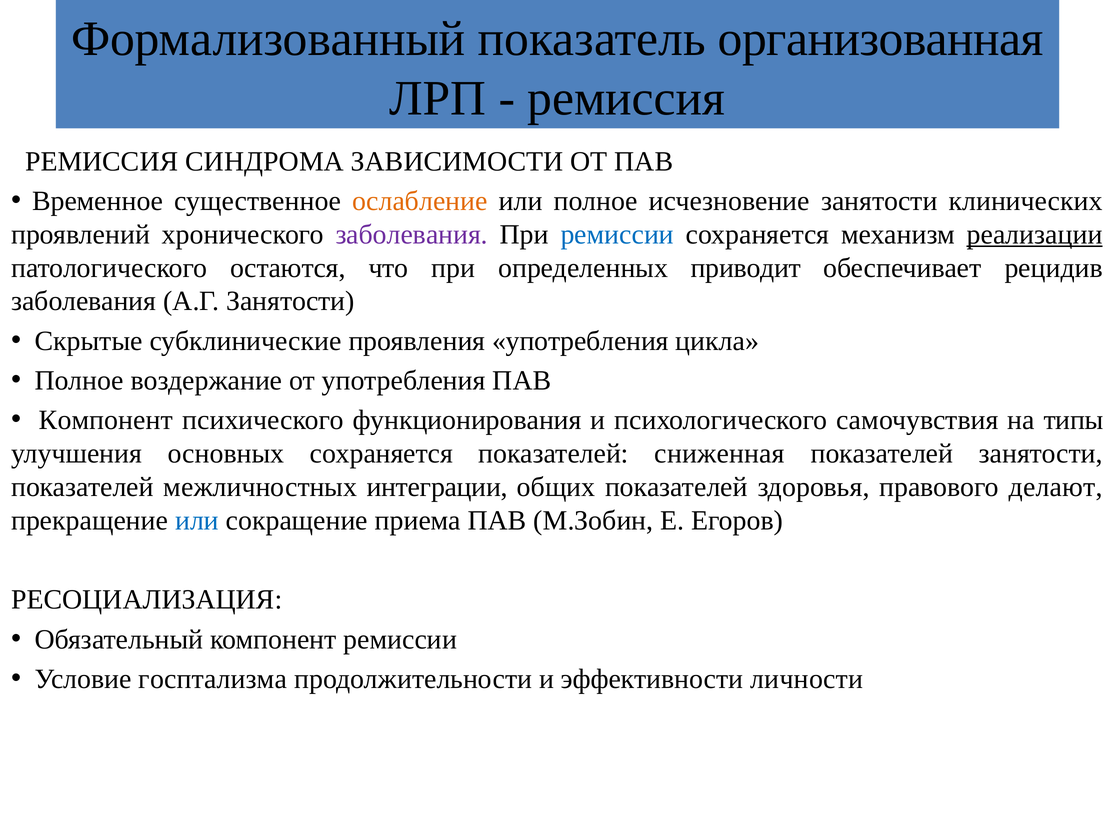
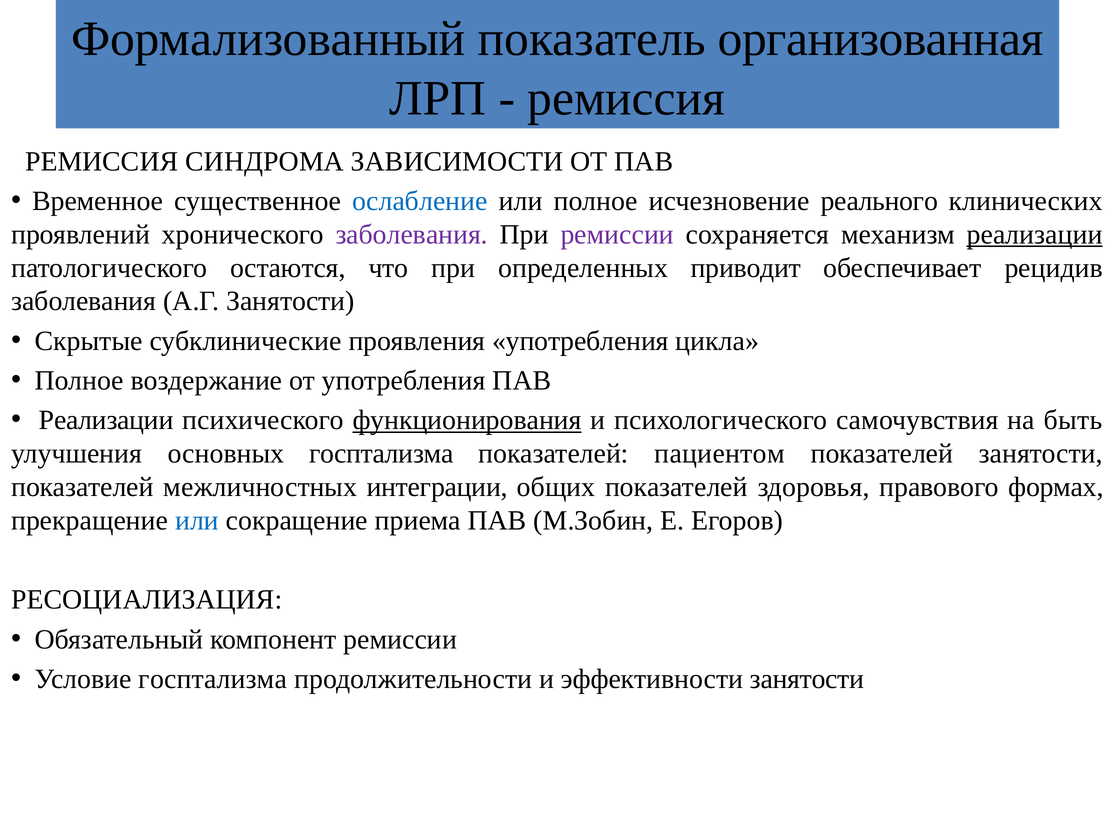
ослабление colour: orange -> blue (420, 201)
исчезновение занятости: занятости -> реального (879, 201)
ремиссии colour: blue -> purple (617, 234)
Компонент: Компонент -> Реализации (106, 420)
функционирования underline: none -> present (467, 420)
типы: типы -> быть (1073, 420)
основных сохраняется: сохраняется -> госптализма (381, 454)
сниженная: сниженная -> пациентом (720, 454)
делают: делают -> формах (1056, 487)
эффективности личности: личности -> занятости (807, 679)
